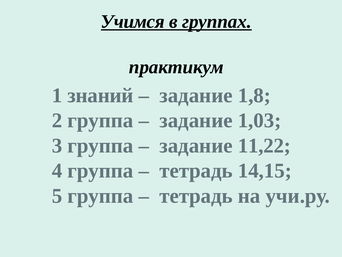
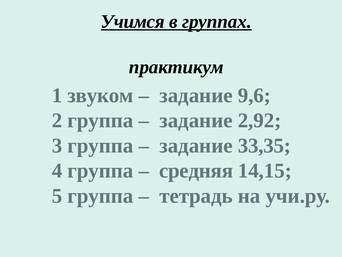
знаний: знаний -> звуком (100, 95)
1,8: 1,8 -> 9,6 (254, 95)
1,03: 1,03 -> 2,92 (260, 120)
11,22: 11,22 -> 33,35 (264, 145)
тетрадь: тетрадь -> средняя (196, 170)
